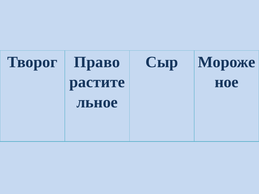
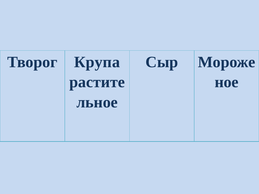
Право: Право -> Крупа (97, 62)
